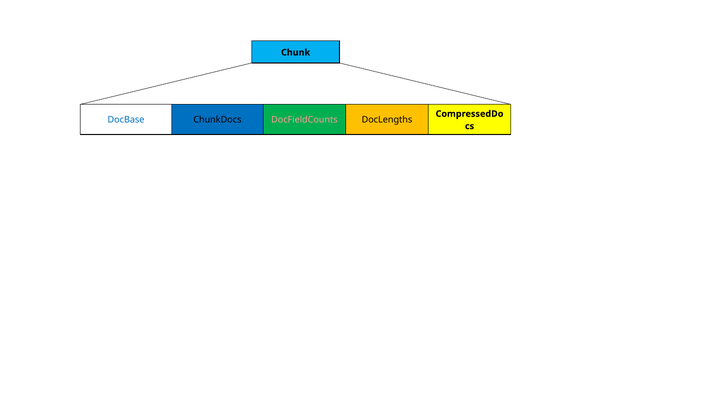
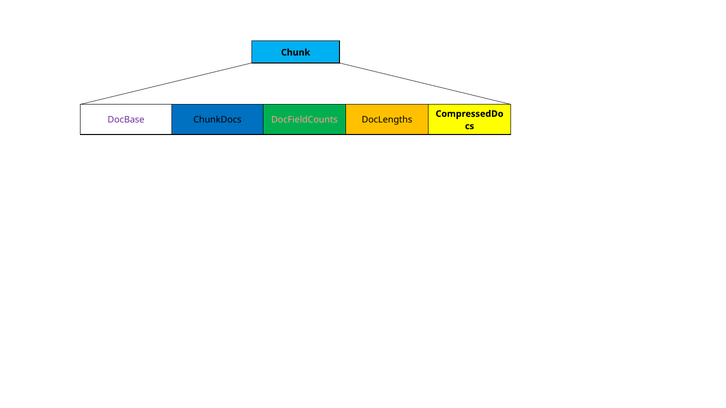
DocBase colour: blue -> purple (126, 120)
